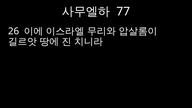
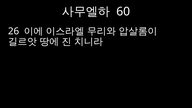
77: 77 -> 60 (123, 12)
